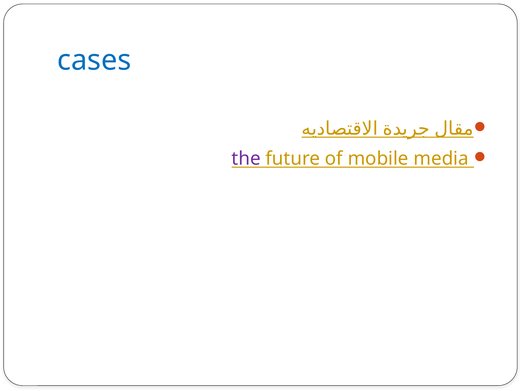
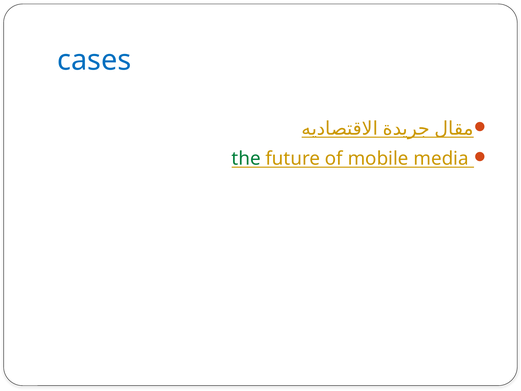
the colour: purple -> green (246, 158)
